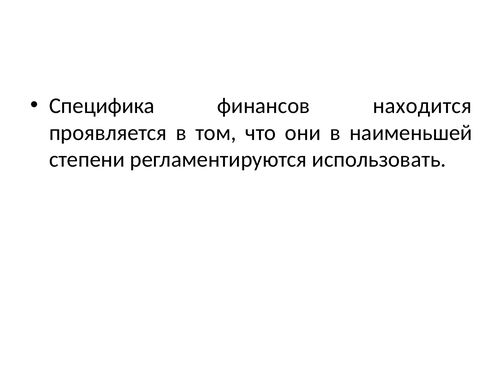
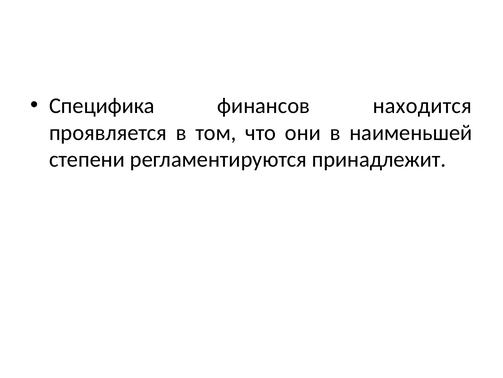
использовать: использовать -> принадлежит (379, 159)
